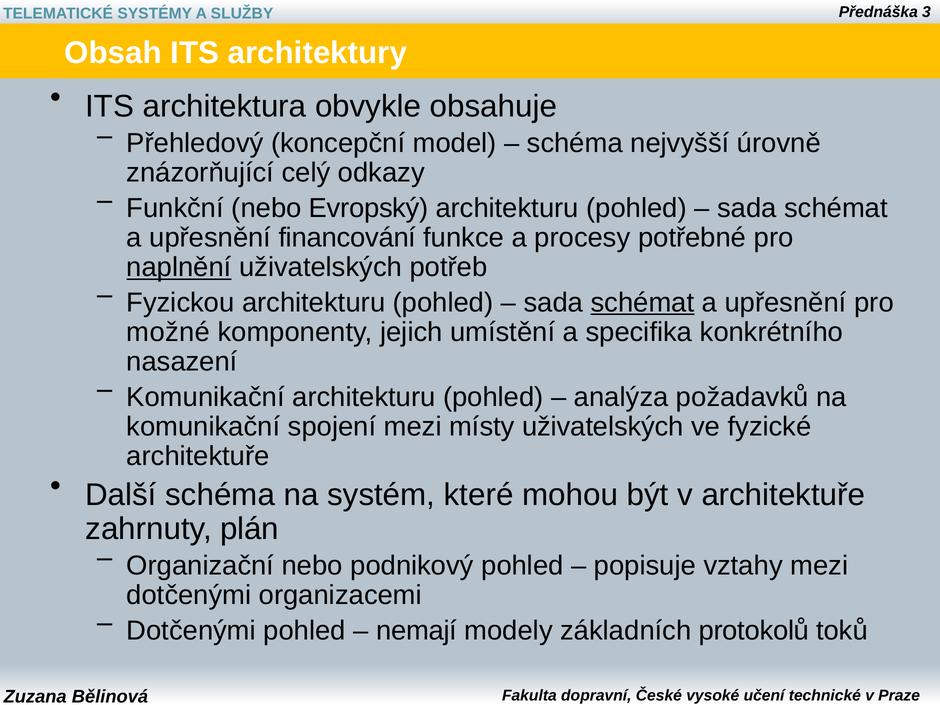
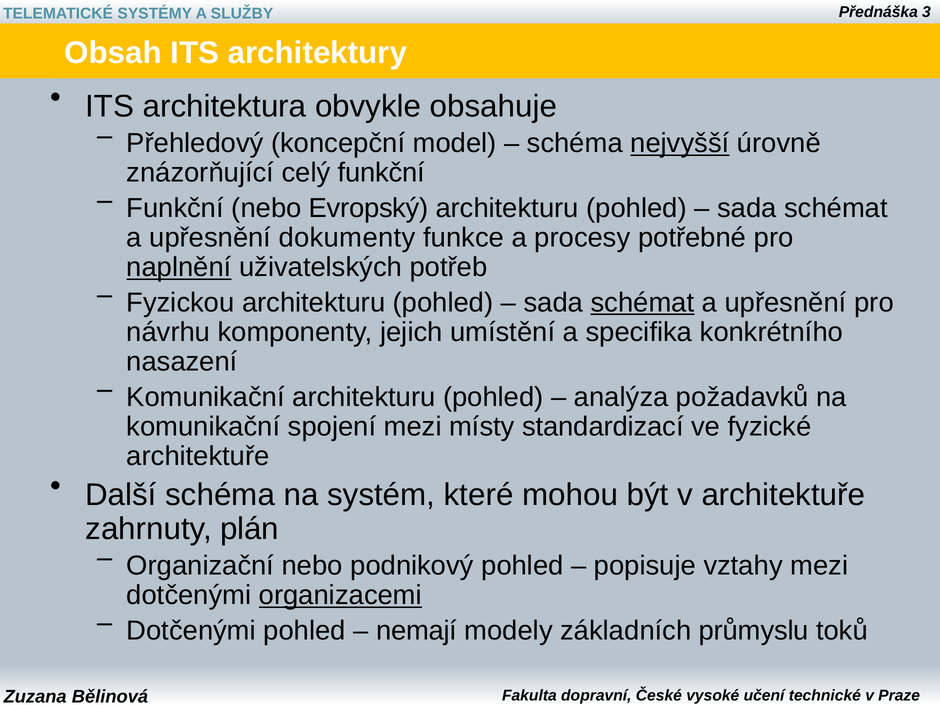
nejvyšší underline: none -> present (680, 143)
celý odkazy: odkazy -> funkční (381, 173)
financování: financování -> dokumenty (347, 238)
možné: možné -> návrhu (168, 332)
místy uživatelských: uživatelských -> standardizací (603, 427)
organizacemi underline: none -> present (340, 595)
protokolů: protokolů -> průmyslu (754, 631)
